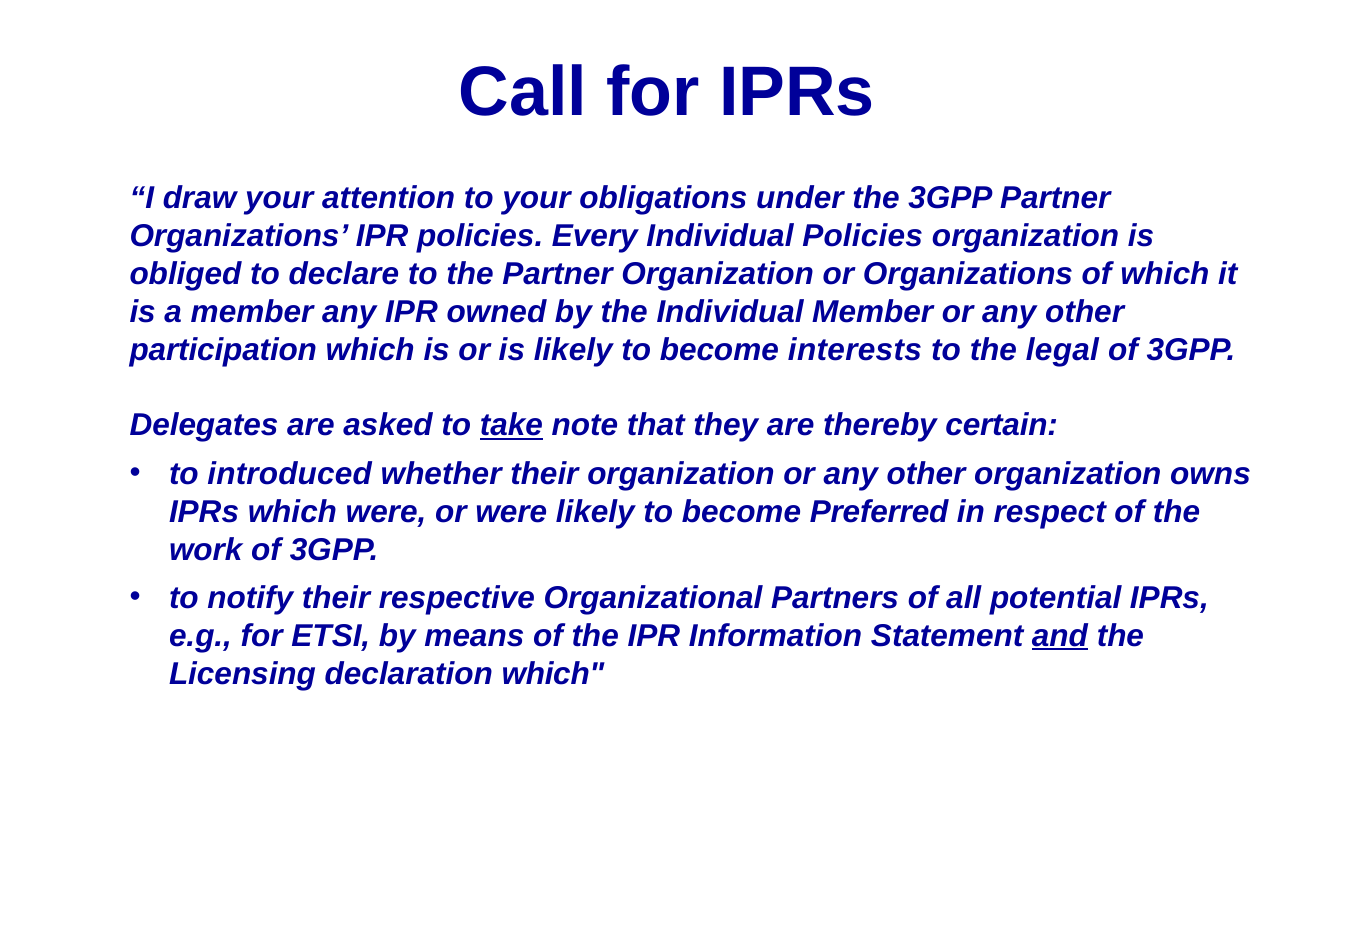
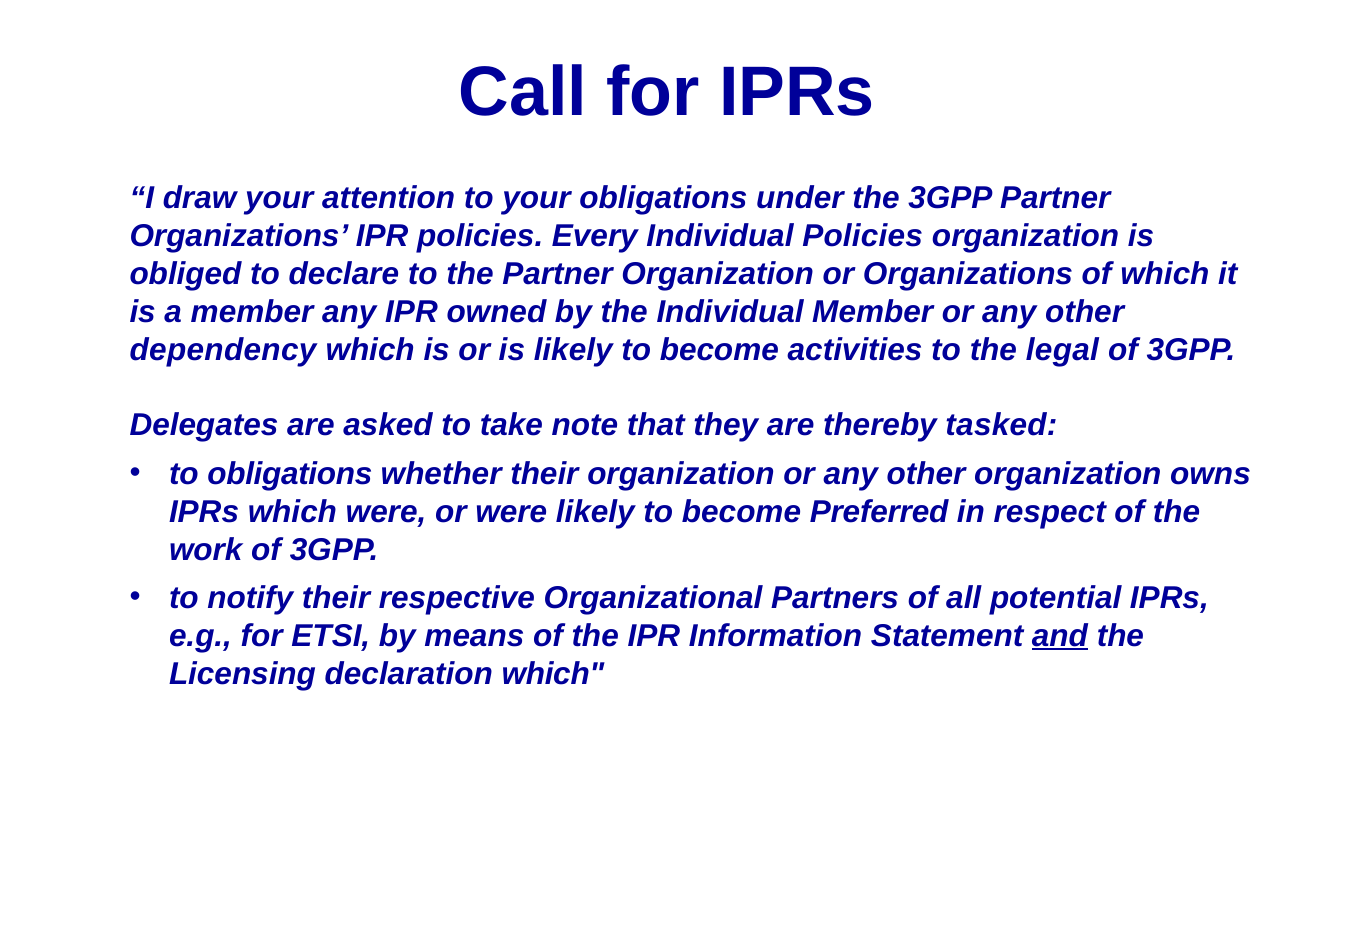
participation: participation -> dependency (223, 350)
interests: interests -> activities (855, 350)
take underline: present -> none (511, 426)
certain: certain -> tasked (1001, 426)
to introduced: introduced -> obligations (290, 474)
